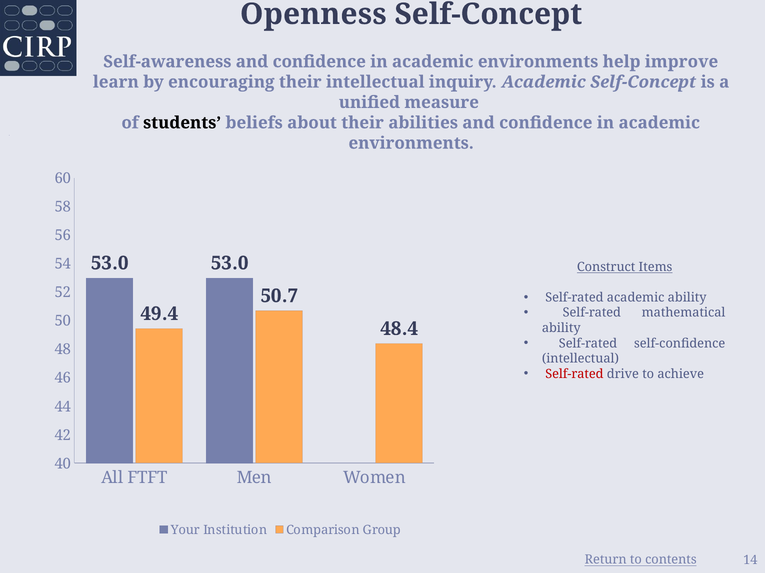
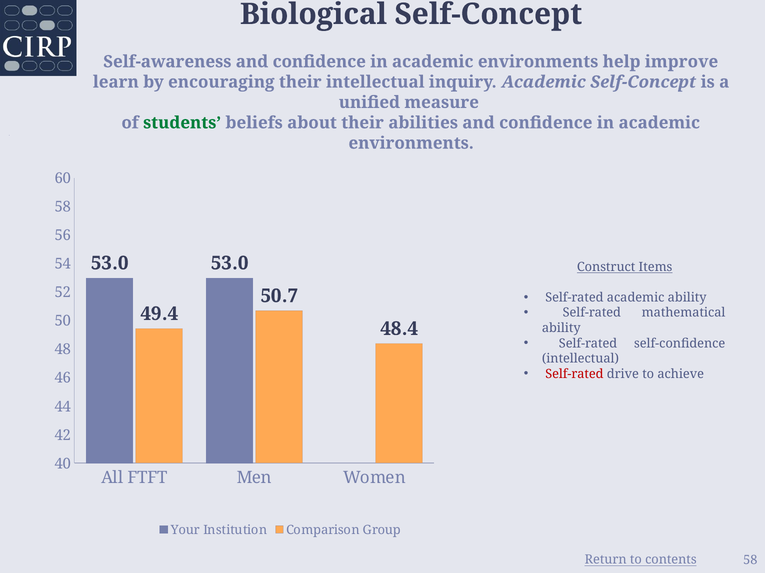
Openness: Openness -> Biological (314, 14)
students colour: black -> green (182, 123)
14: 14 -> 58 (750, 561)
